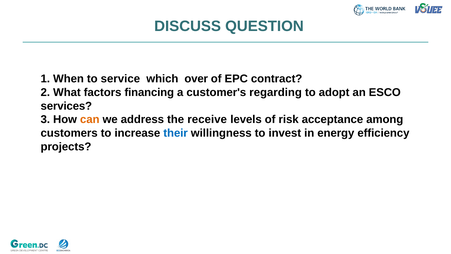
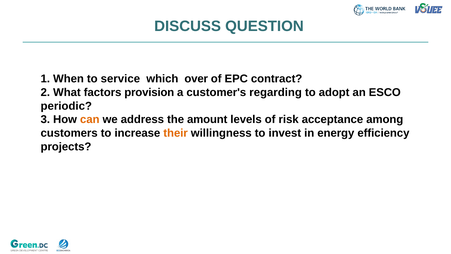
financing: financing -> provision (149, 92)
services: services -> periodic (66, 106)
receive: receive -> amount (207, 119)
their colour: blue -> orange (176, 133)
